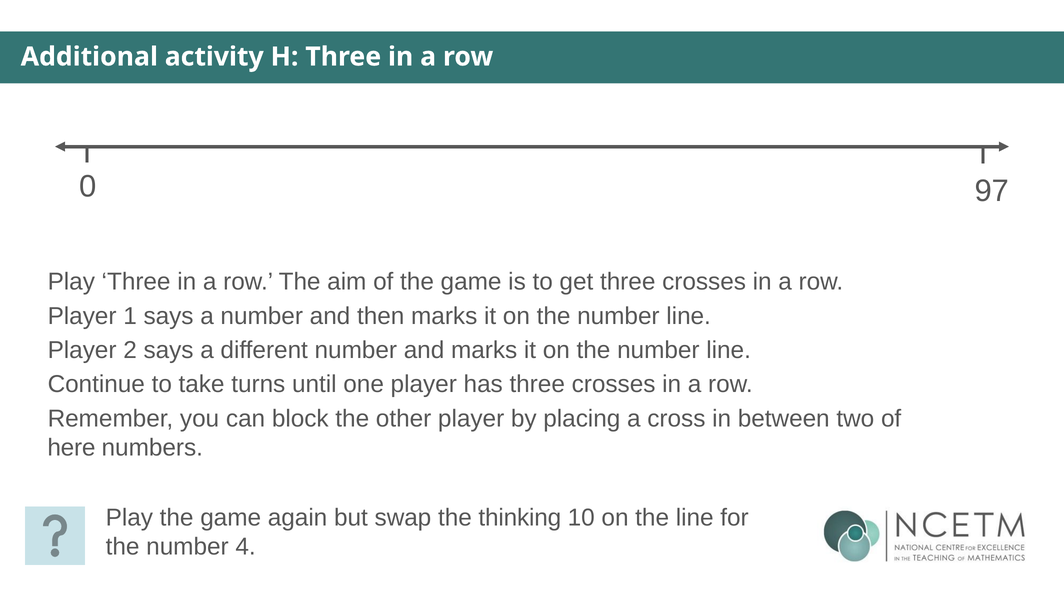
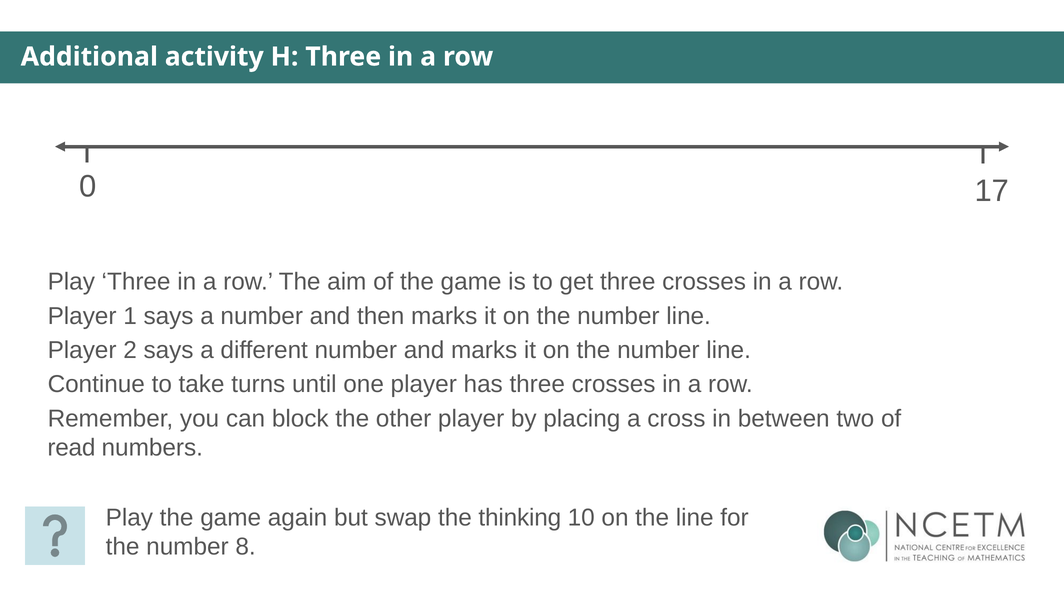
97: 97 -> 17 (992, 191)
here: here -> read (71, 447)
4: 4 -> 8 (246, 546)
